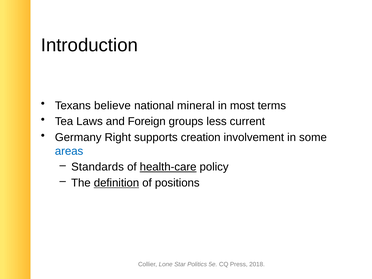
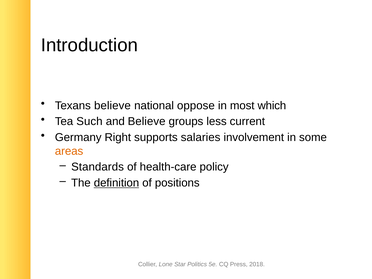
mineral: mineral -> oppose (196, 106)
terms: terms -> which (272, 106)
Laws: Laws -> Such (89, 121)
and Foreign: Foreign -> Believe (147, 121)
creation: creation -> salaries (201, 137)
areas colour: blue -> orange (69, 151)
health-care underline: present -> none (168, 167)
